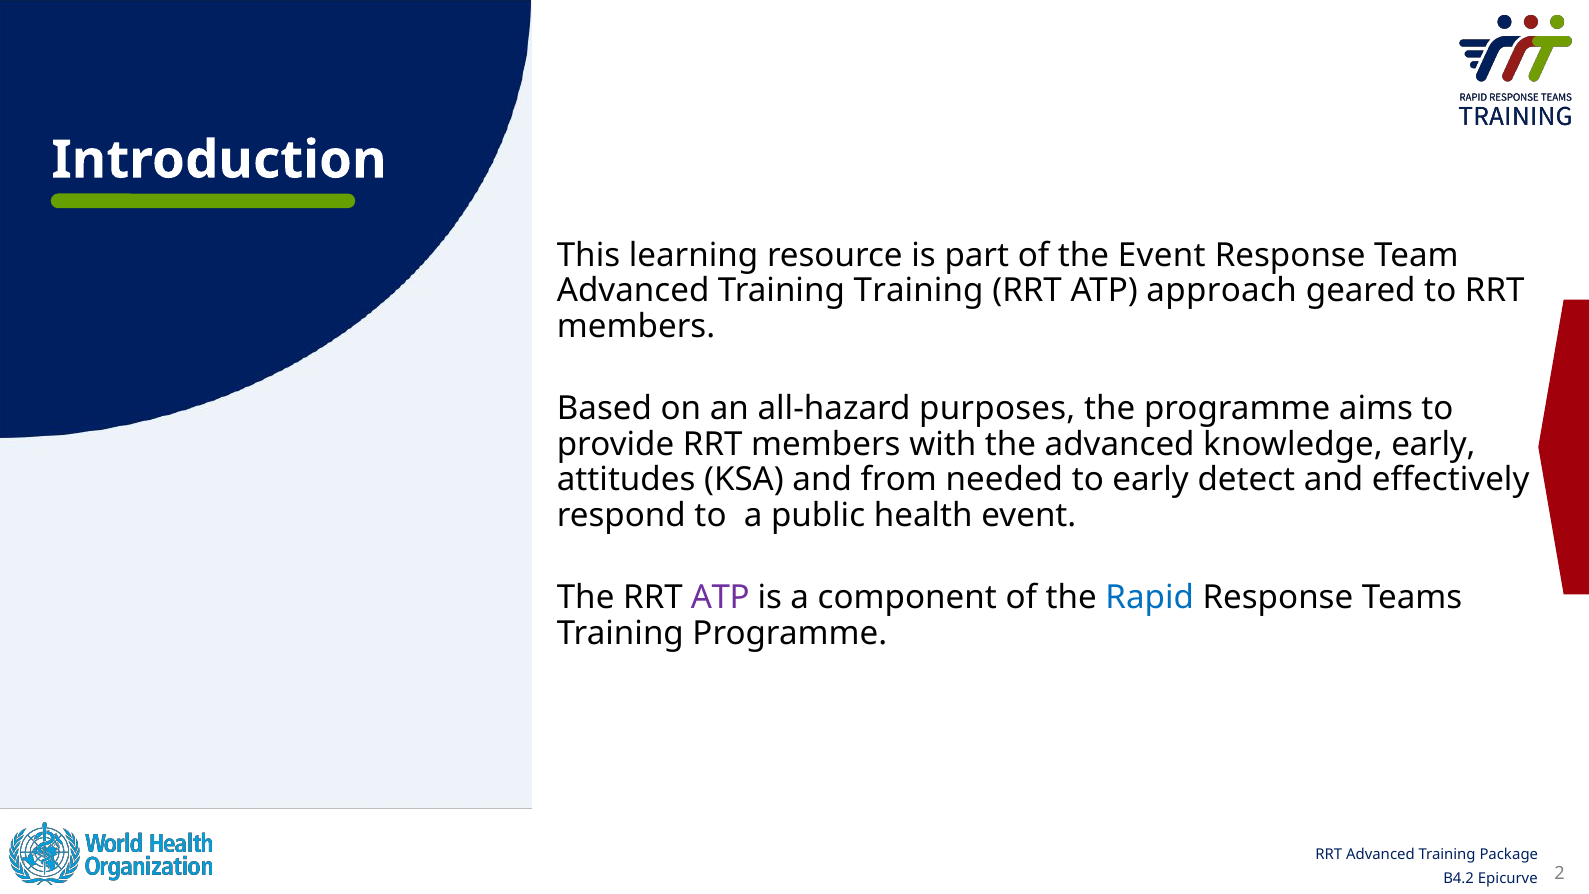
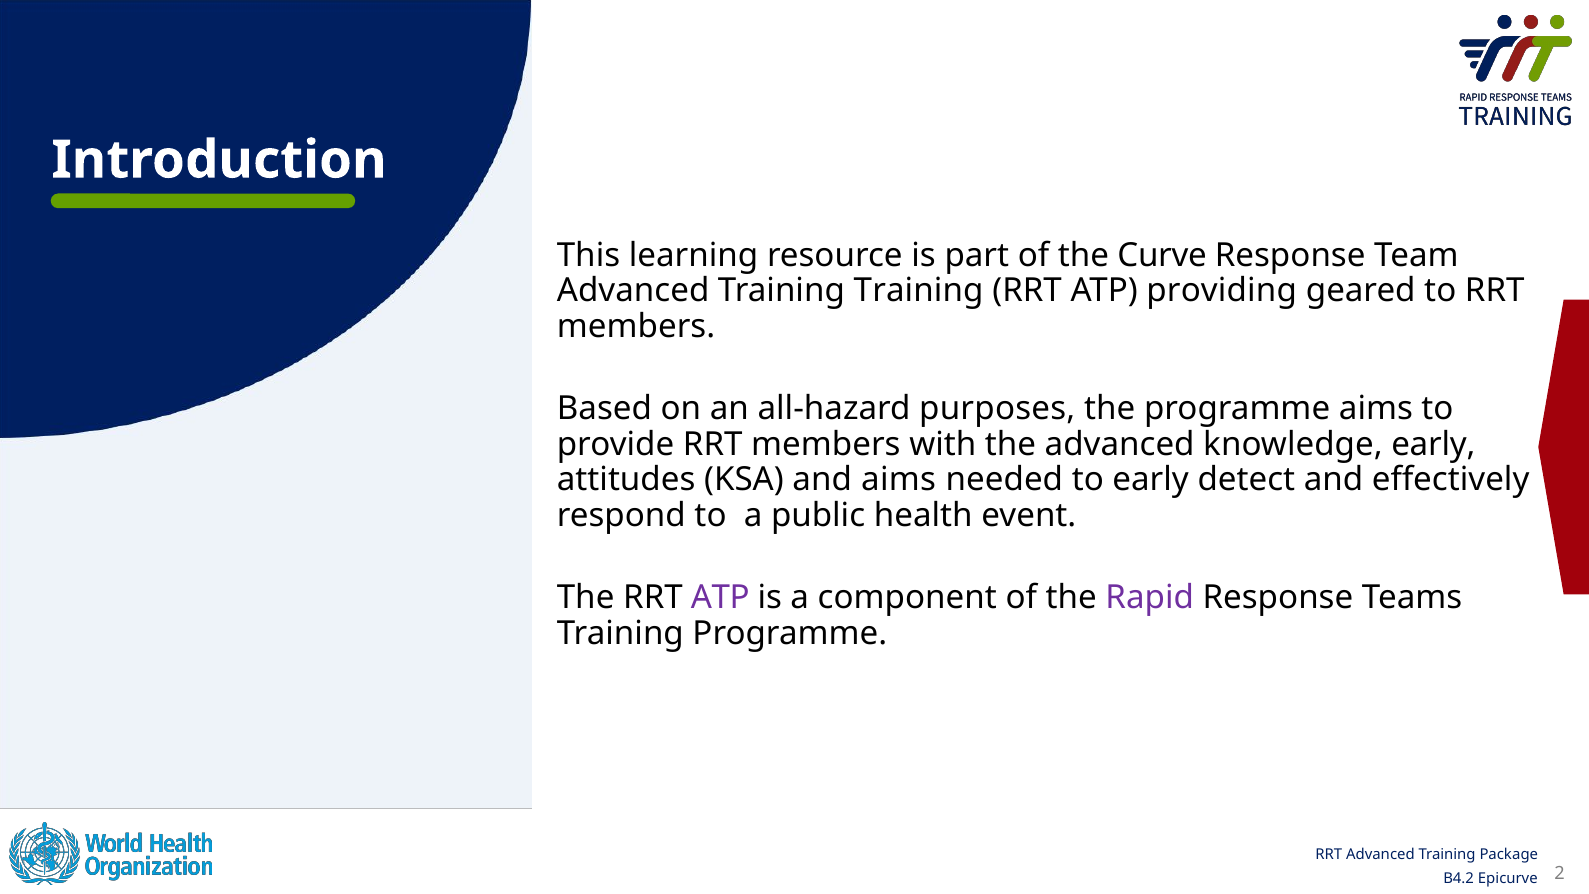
the Event: Event -> Curve (1162, 255)
approach: approach -> providing (1222, 291)
and from: from -> aims (899, 480)
Rapid colour: blue -> purple (1150, 597)
